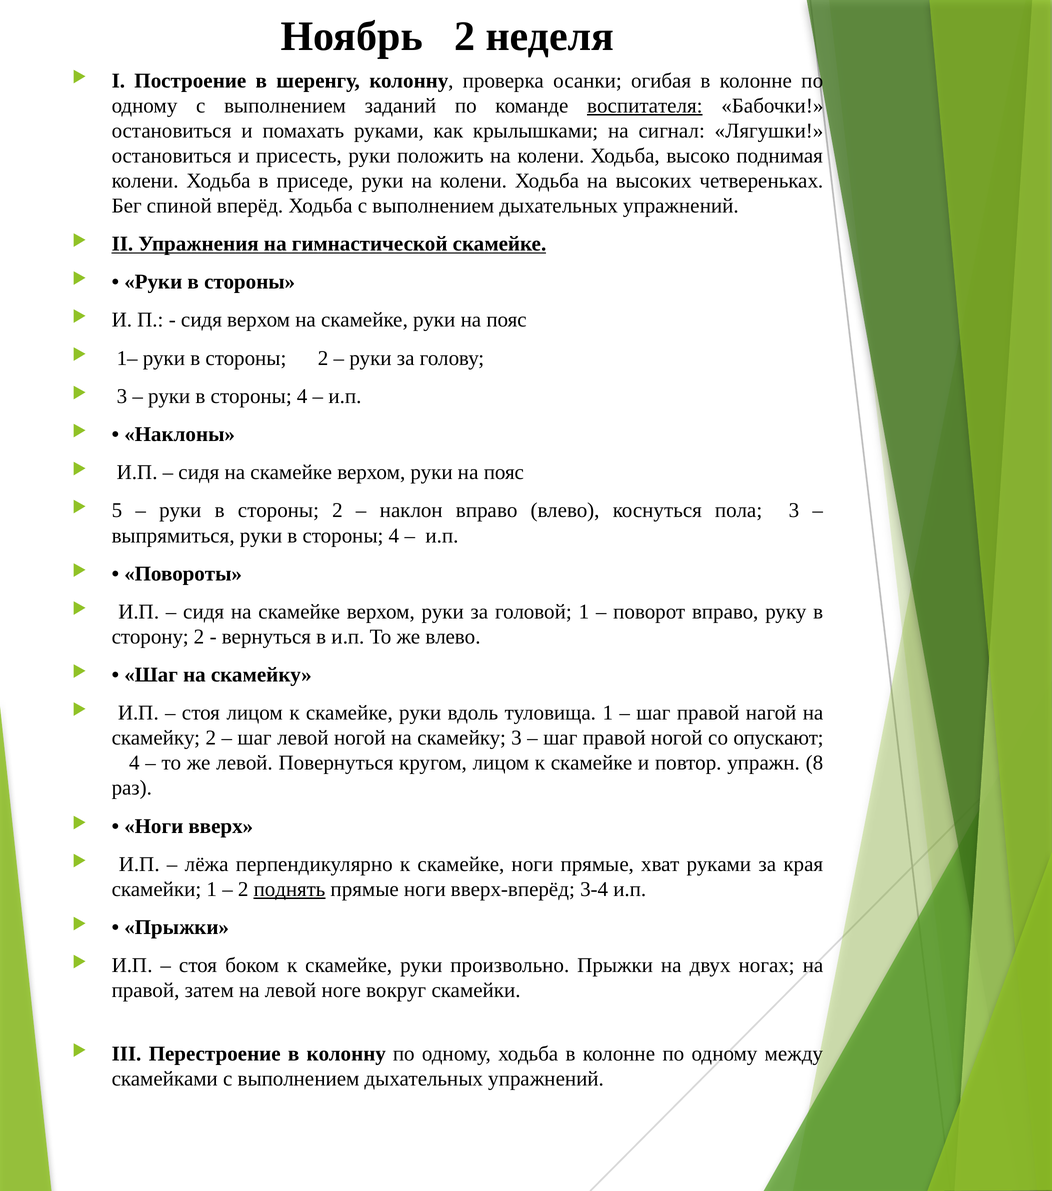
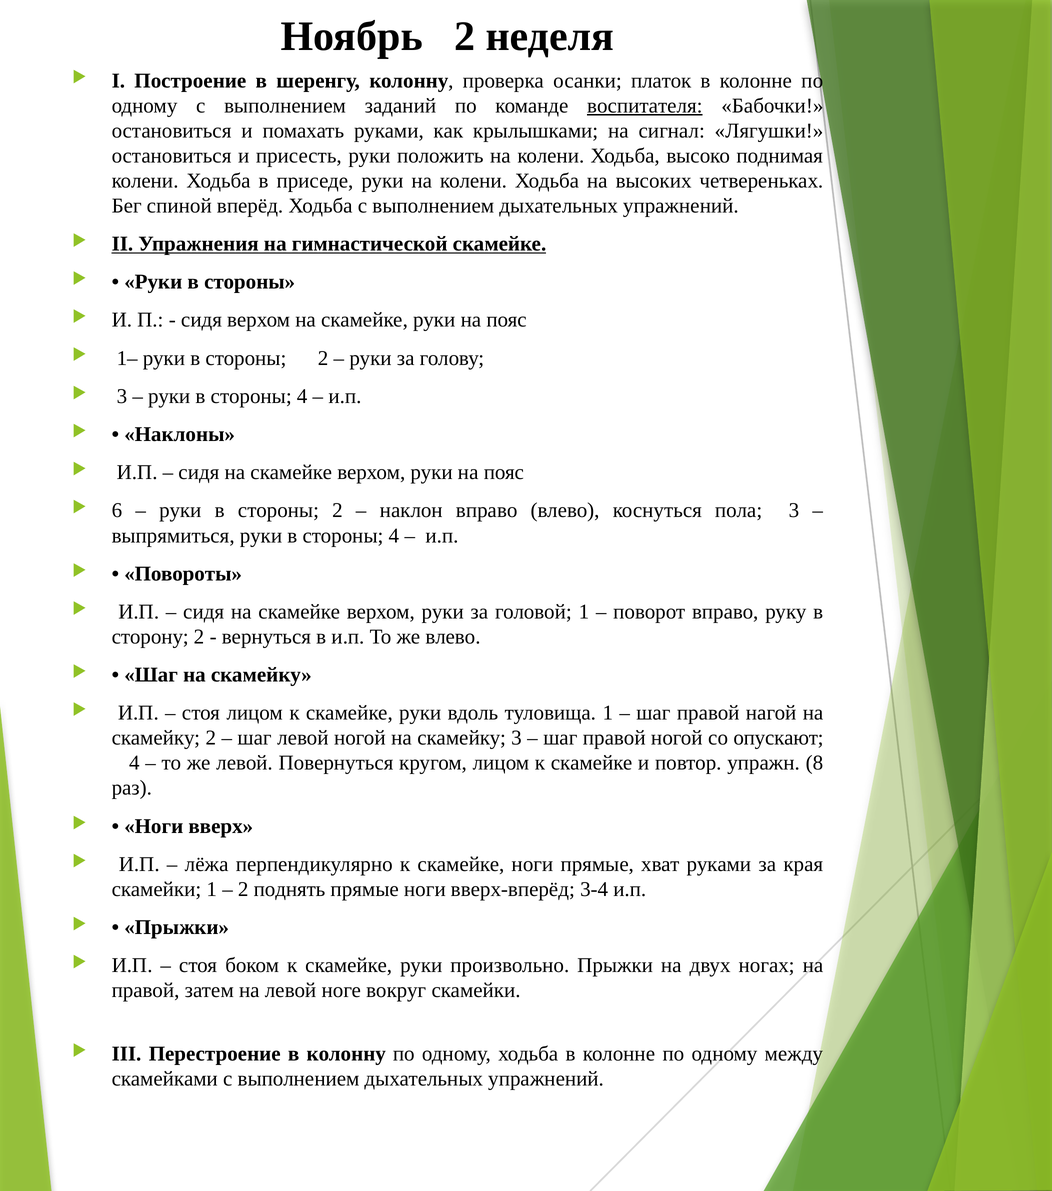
огибая: огибая -> платок (661, 81)
5: 5 -> 6 (117, 510)
поднять underline: present -> none (290, 889)
